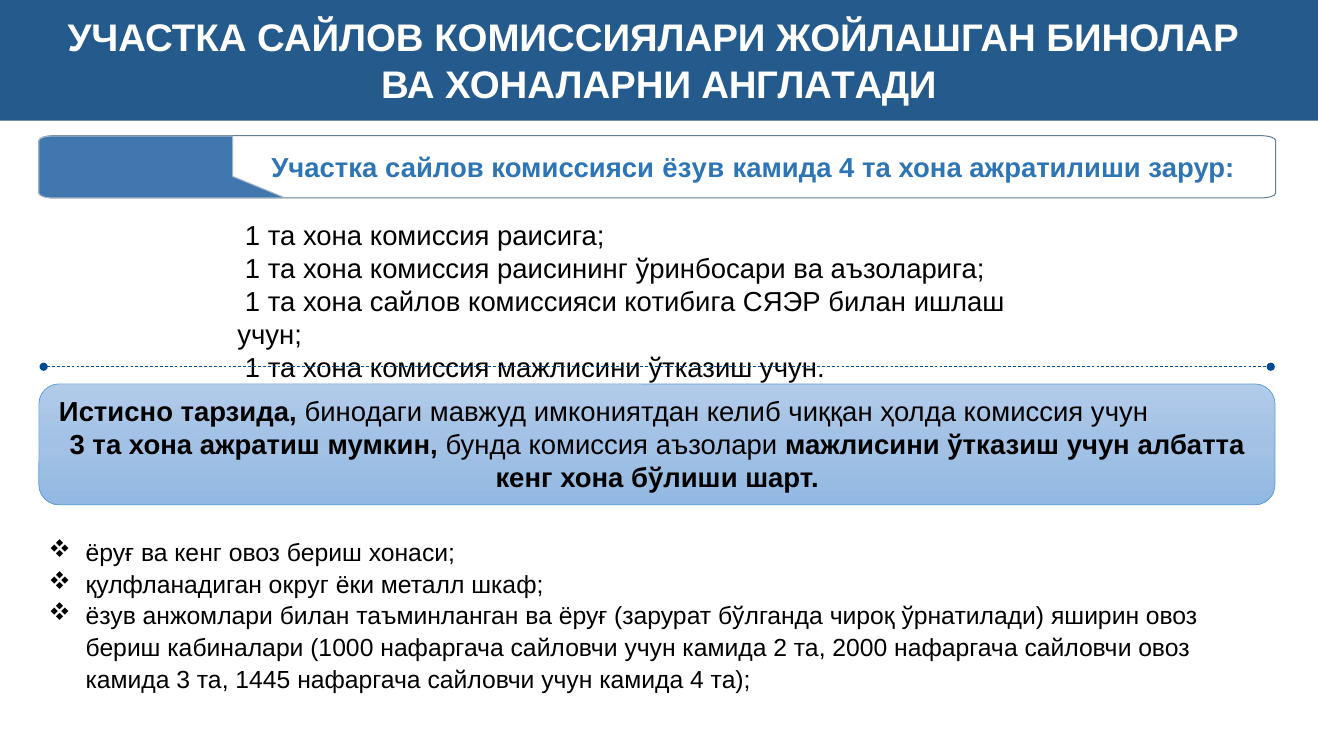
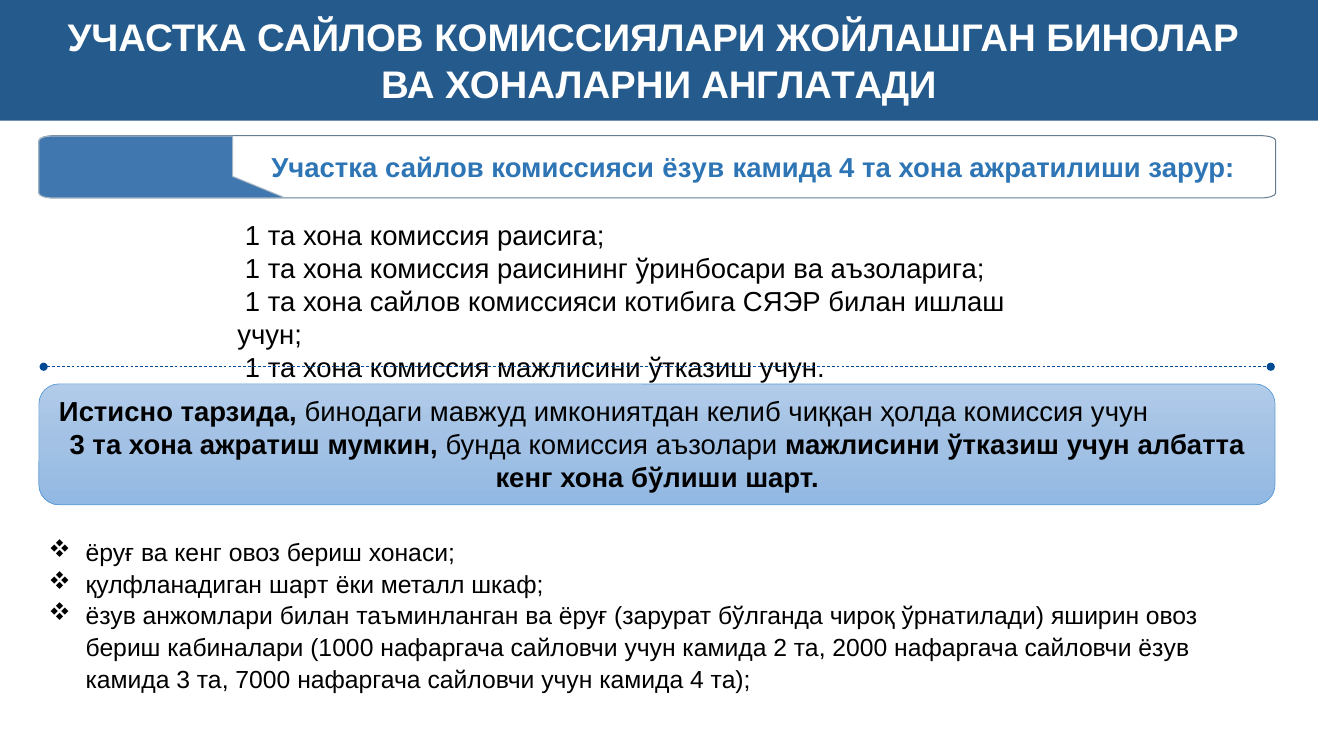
қулфланадиган округ: округ -> шарт (299, 585)
сайловчи овоз: овоз -> ёзув (1164, 649)
1445: 1445 -> 7000 (263, 681)
